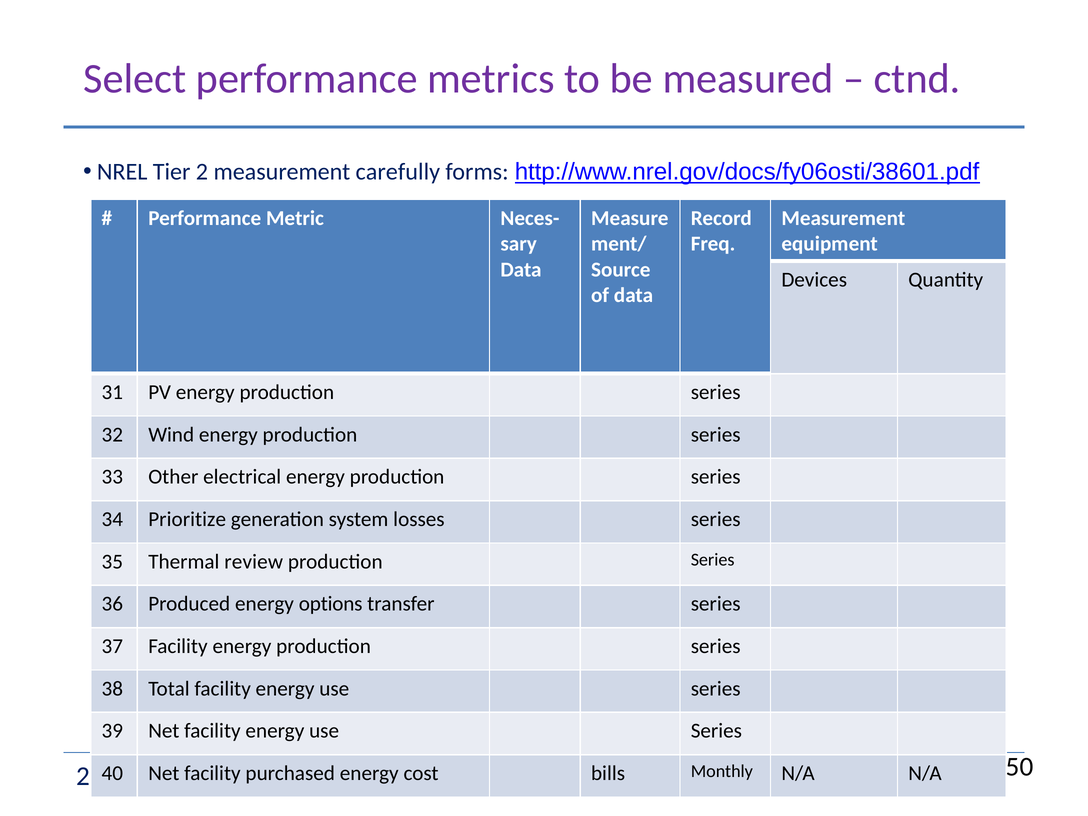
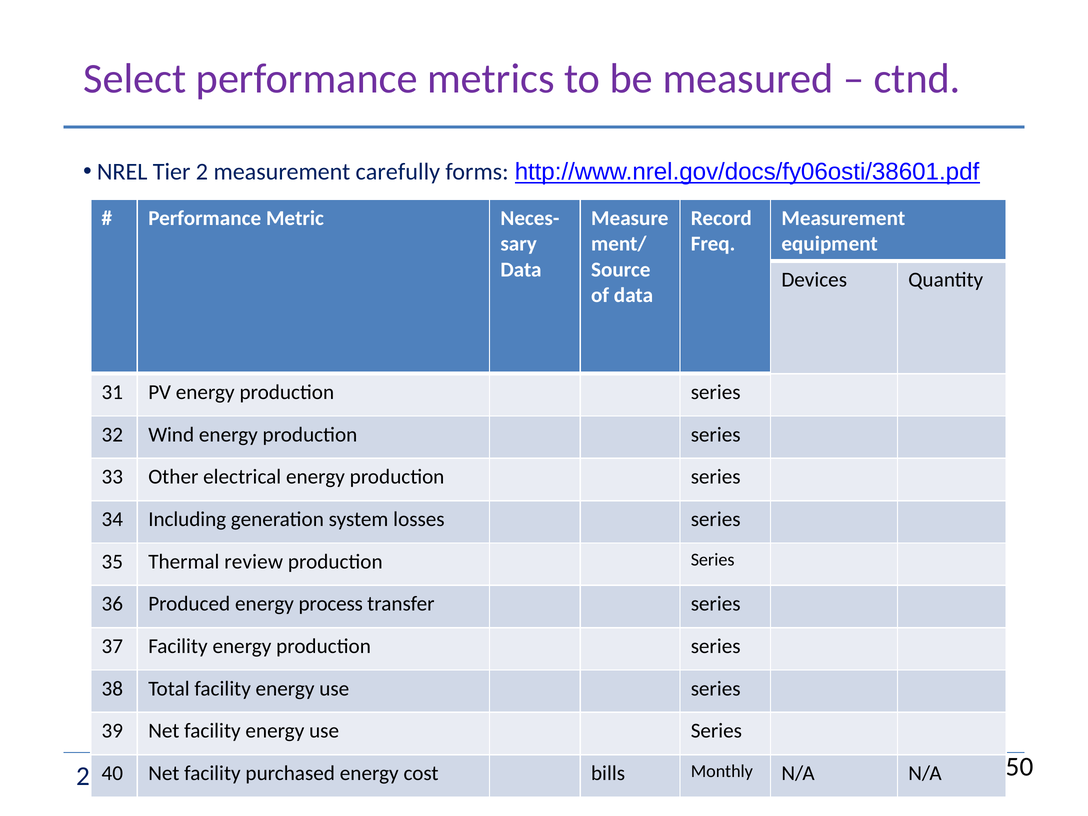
Prioritize: Prioritize -> Including (187, 519)
options: options -> process (331, 604)
